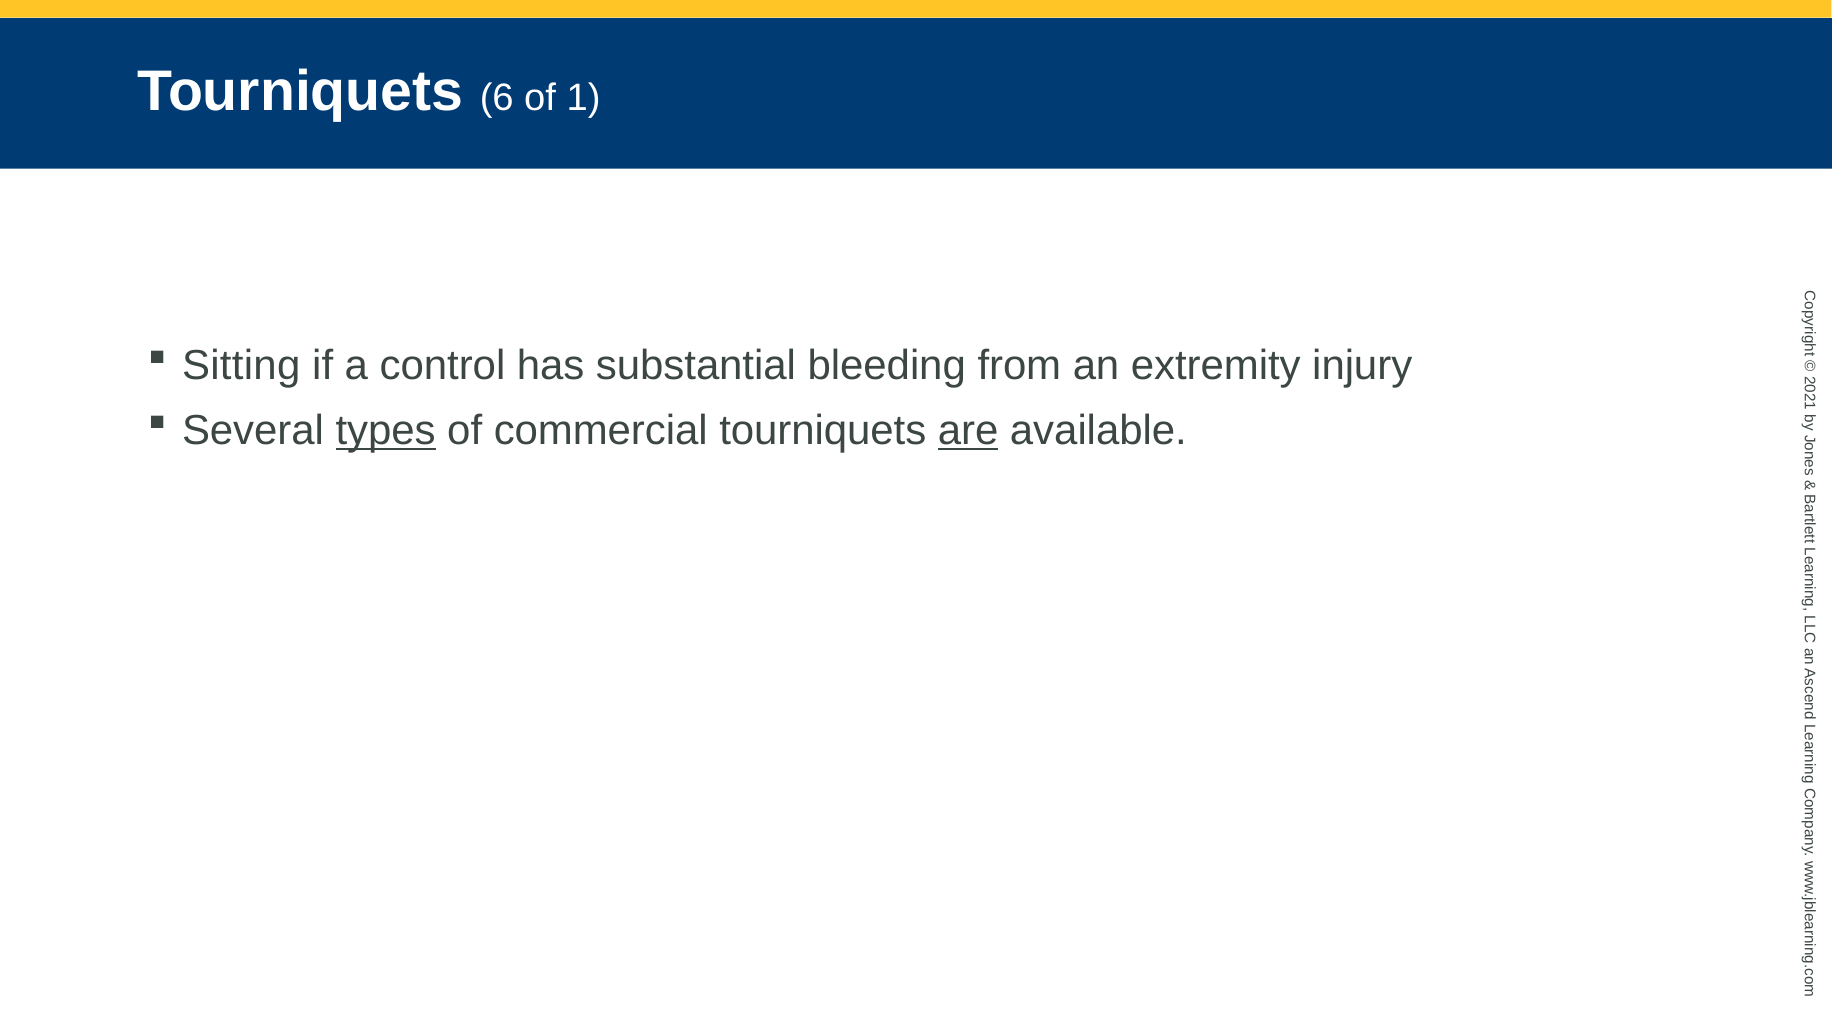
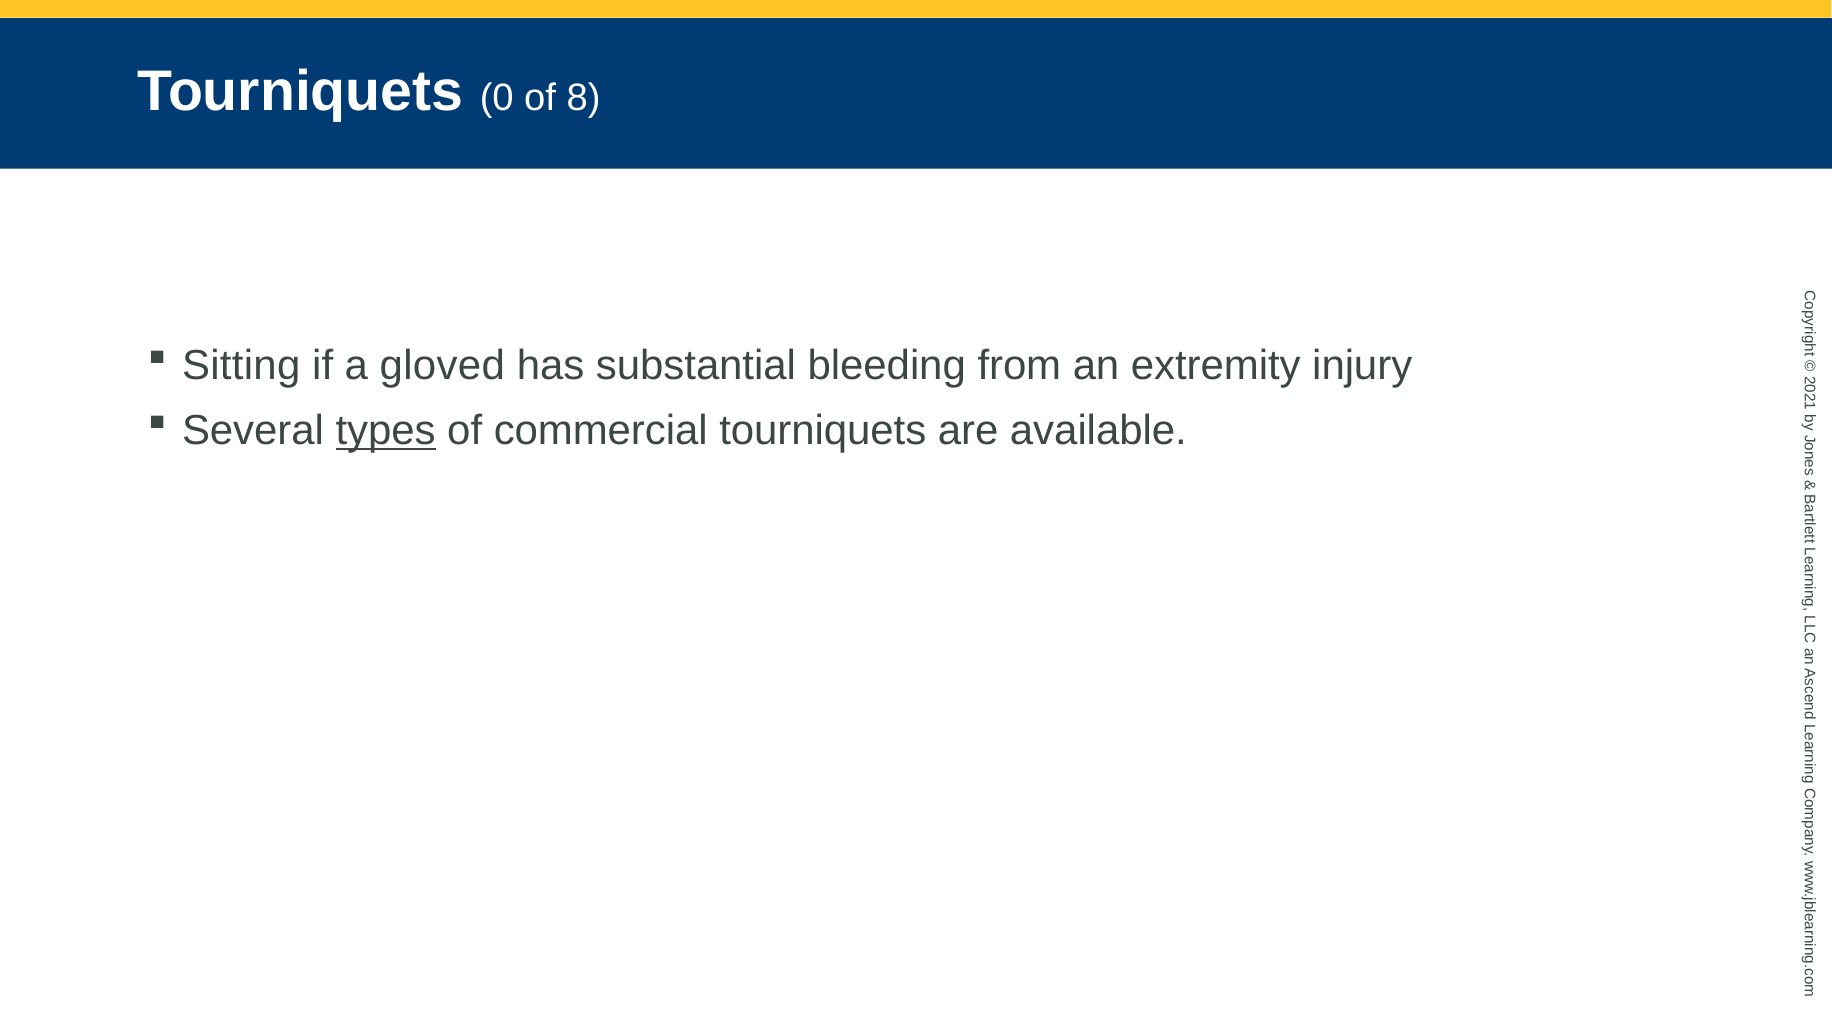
Tourniquets 6: 6 -> 0 (497, 98)
of 1: 1 -> 8 (584, 98)
control: control -> gloved (442, 366)
are underline: present -> none (968, 431)
